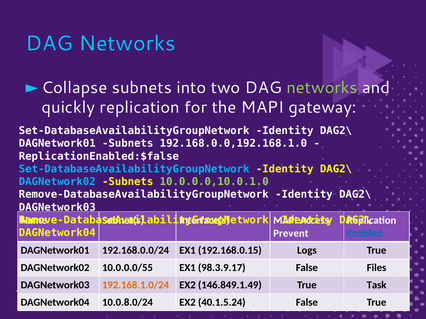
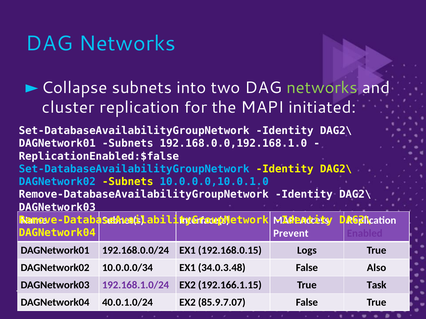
quickly: quickly -> cluster (68, 108)
gateway: gateway -> initiated (322, 108)
10.0.0.0,10.0.1.0 colour: light green -> light blue (214, 182)
Enabled colour: blue -> purple (365, 234)
10.0.0.0/55: 10.0.0.0/55 -> 10.0.0.0/34 (127, 268)
98.3.9.17: 98.3.9.17 -> 34.0.3.48 (222, 268)
Files: Files -> Also (377, 268)
192.168.1.0/24 colour: orange -> purple (136, 285)
146.849.1.49: 146.849.1.49 -> 192.166.1.15 (230, 285)
10.0.8.0/24: 10.0.8.0/24 -> 40.0.1.0/24 (127, 303)
40.1.5.24: 40.1.5.24 -> 85.9.7.07 (222, 303)
